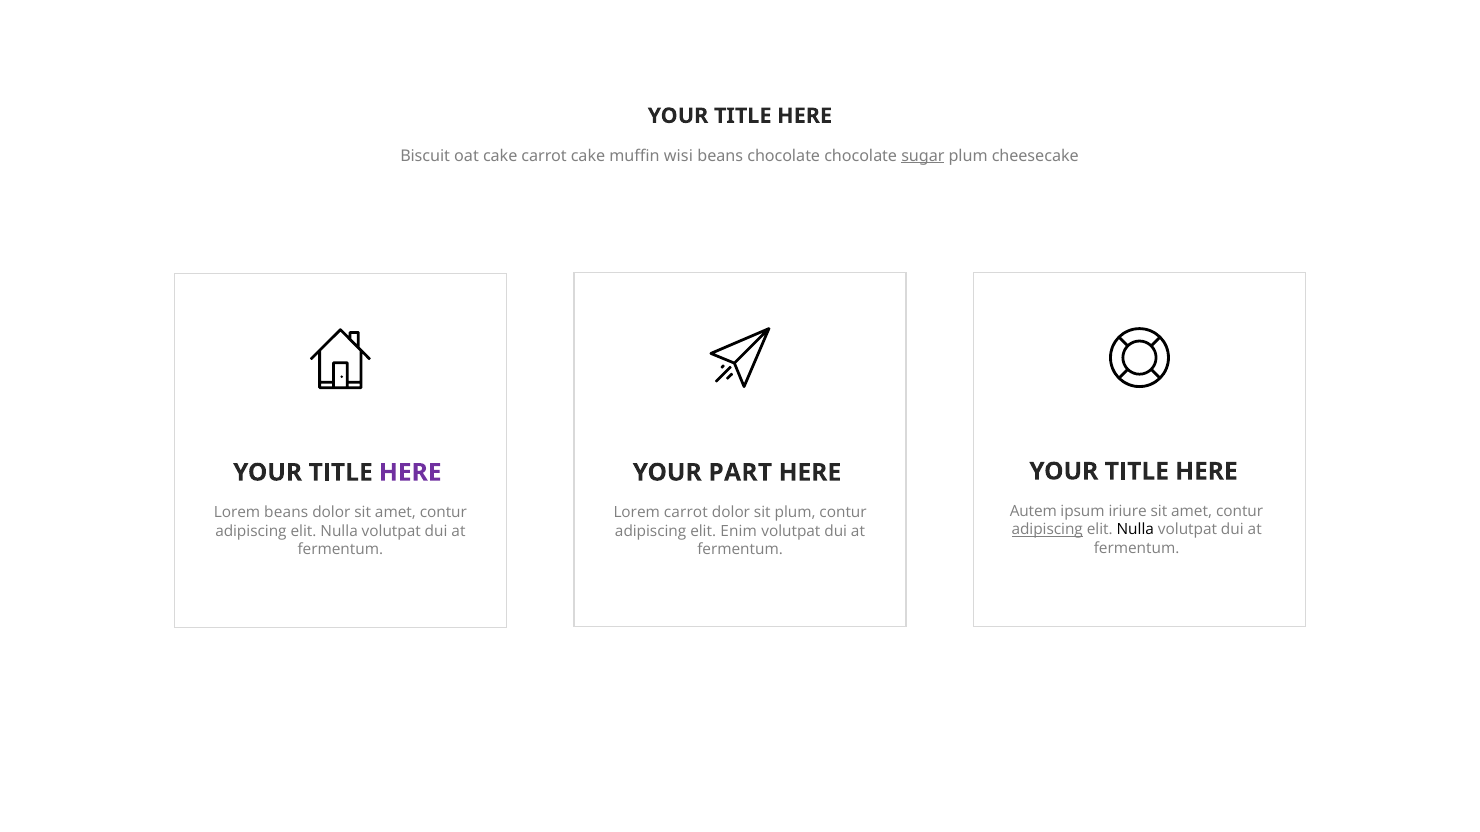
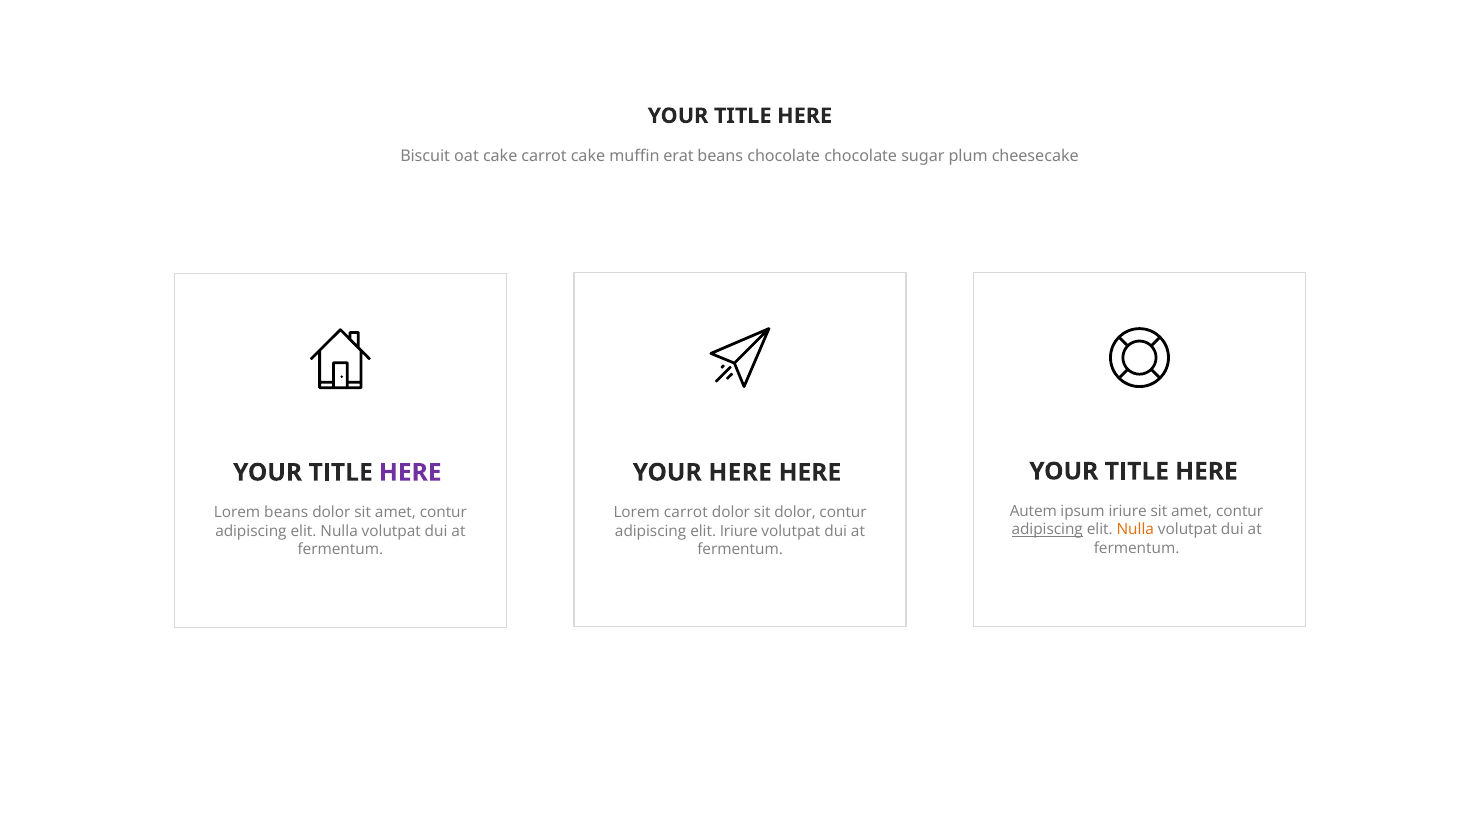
wisi: wisi -> erat (679, 156)
sugar underline: present -> none (923, 156)
YOUR PART: PART -> HERE (740, 473)
sit plum: plum -> dolor (795, 513)
Nulla colour: black -> orange (1135, 530)
elit Enim: Enim -> Iriure (739, 531)
